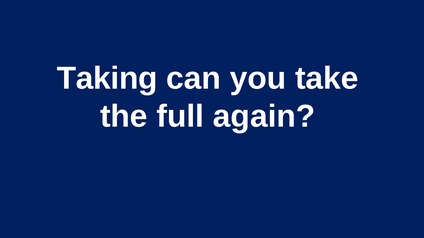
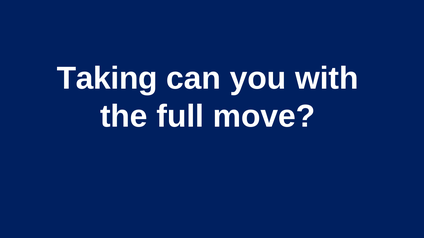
take: take -> with (327, 79)
again: again -> move (264, 117)
